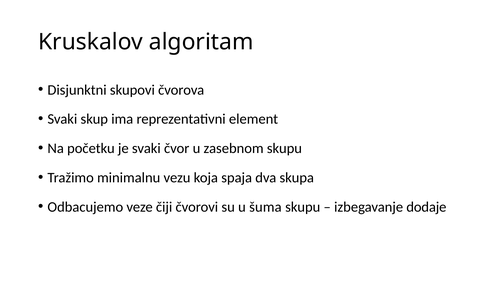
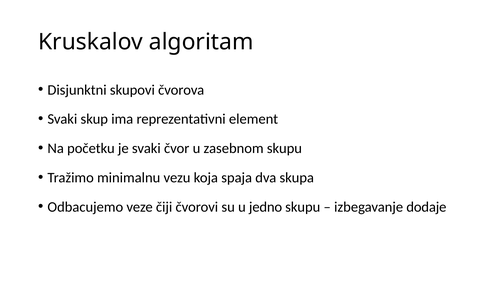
šuma: šuma -> jedno (266, 207)
